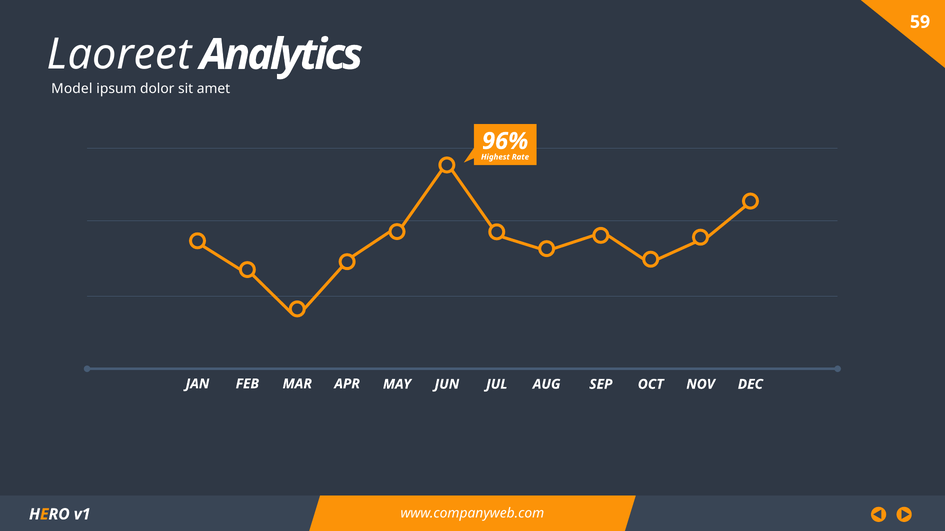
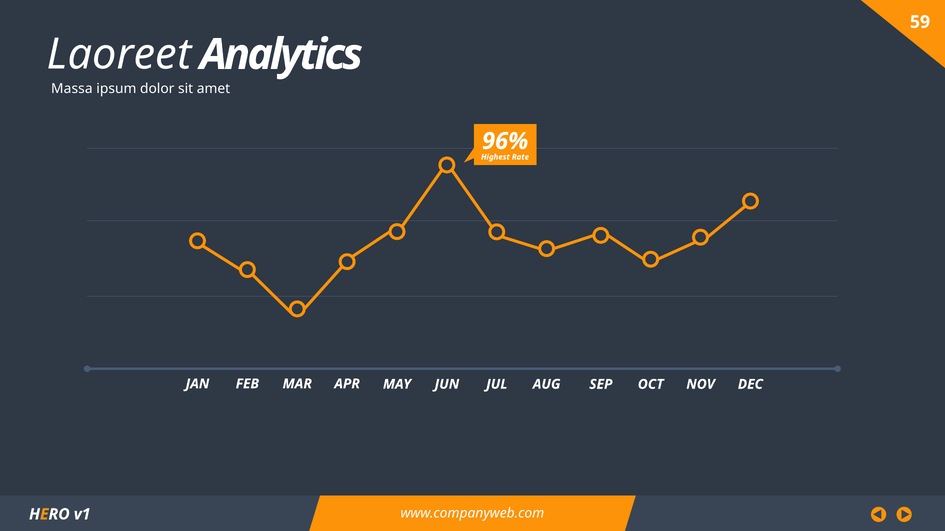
Model: Model -> Massa (72, 89)
